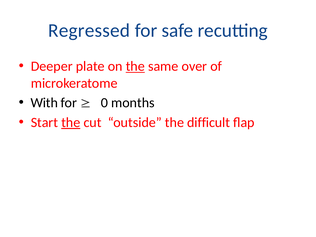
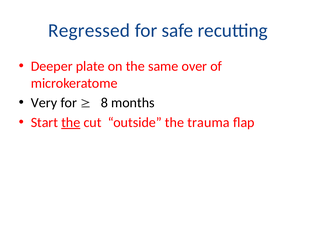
the underline: present -> none (135, 66)
With: With -> Very (44, 103)
0: 0 -> 8 (104, 103)
difficult: difficult -> trauma (208, 122)
